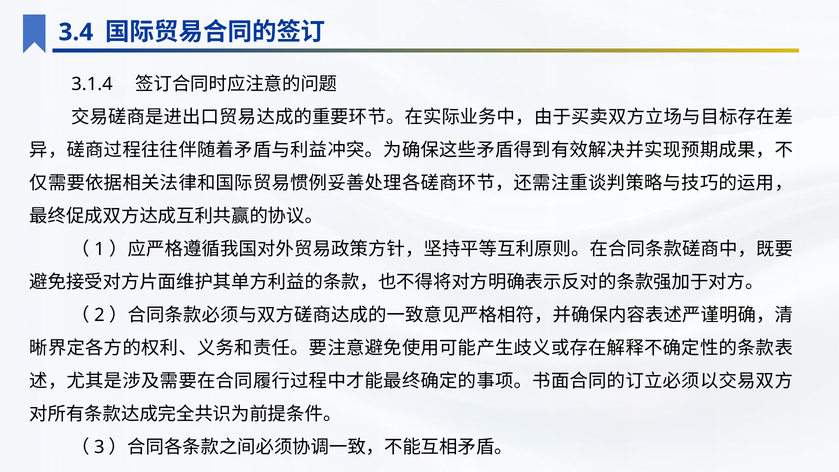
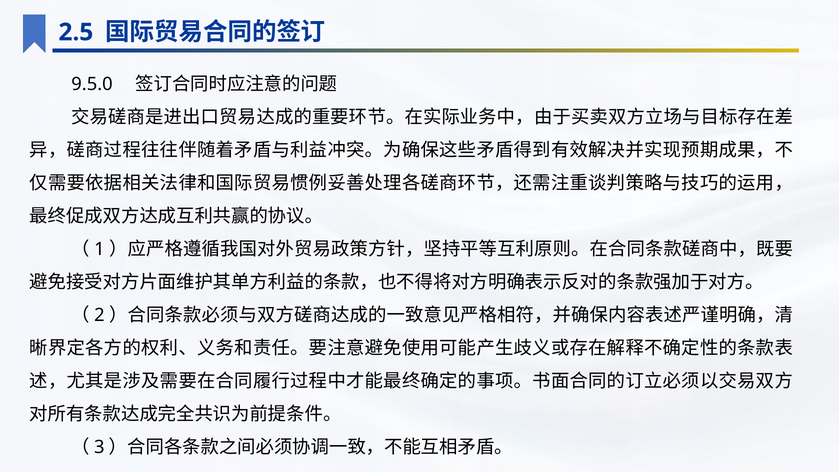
3.4: 3.4 -> 2.5 (76, 32)
3.1.4: 3.1.4 -> 9.5.0 (92, 84)
